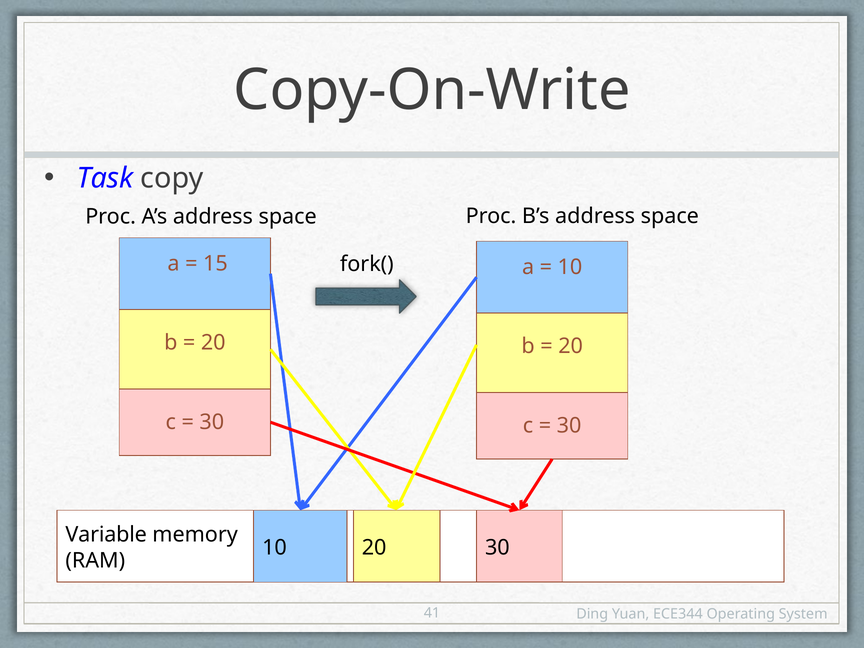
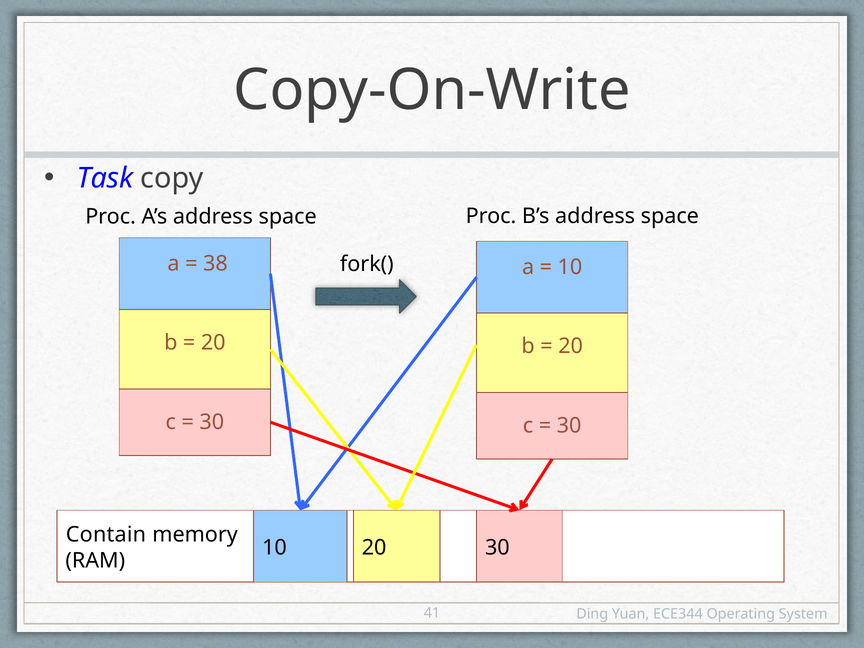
15: 15 -> 38 (215, 264)
Variable: Variable -> Contain (106, 535)
